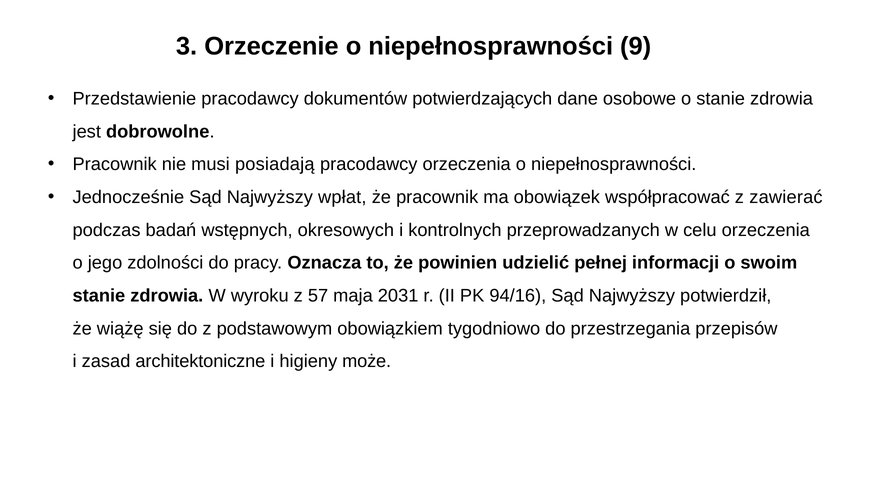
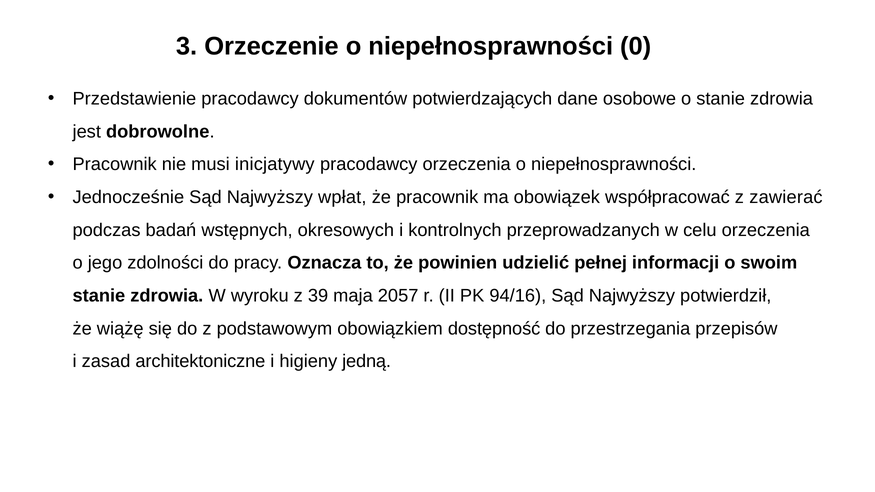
9: 9 -> 0 (636, 46)
posiadają: posiadają -> inicjatywy (275, 164)
57: 57 -> 39 (318, 296)
2031: 2031 -> 2057 (398, 296)
tygodniowo: tygodniowo -> dostępność (494, 329)
może: może -> jedną (367, 362)
